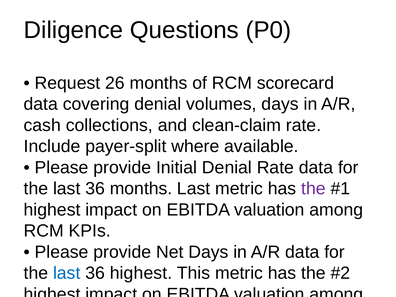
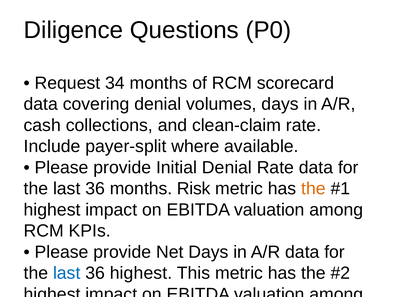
26: 26 -> 34 (115, 83)
months Last: Last -> Risk (194, 189)
the colour: purple -> orange (313, 189)
